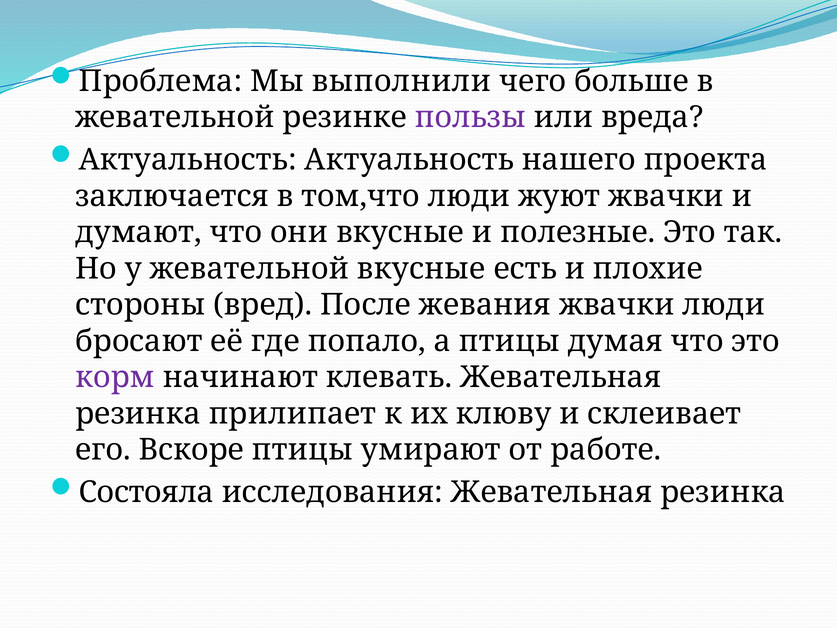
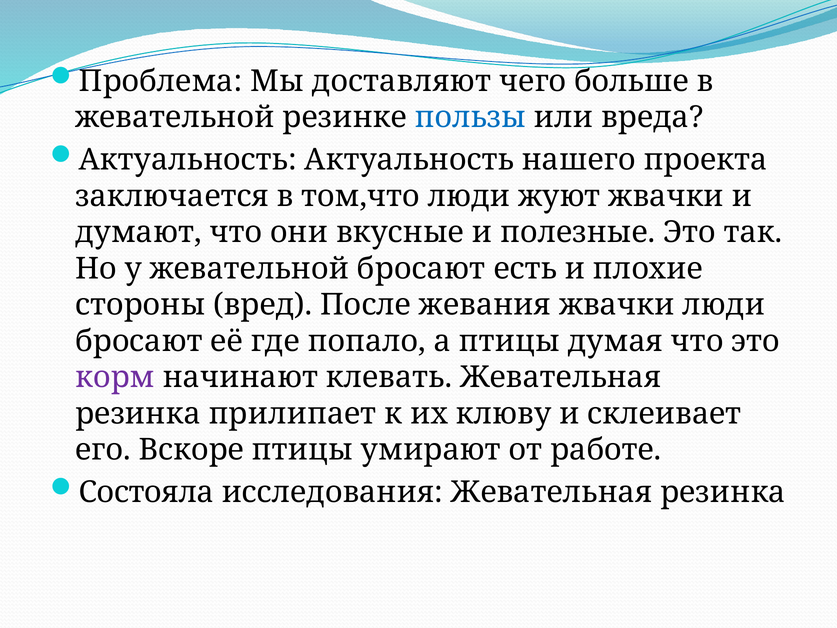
выполнили: выполнили -> доставляют (401, 81)
пользы colour: purple -> blue (470, 117)
жевательной вкусные: вкусные -> бросают (421, 268)
